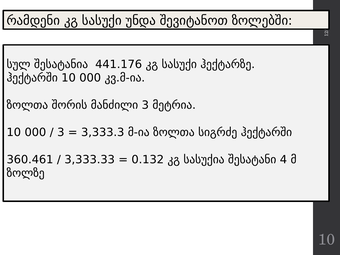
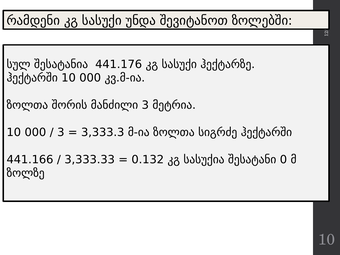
360.461: 360.461 -> 441.166 (30, 160)
შესატანი 4: 4 -> 0 (283, 160)
